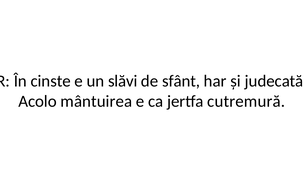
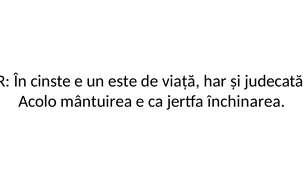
slăvi: slăvi -> este (123, 81)
sfânt: sfânt -> viață (181, 81)
cutremură: cutremură -> închinarea (246, 101)
